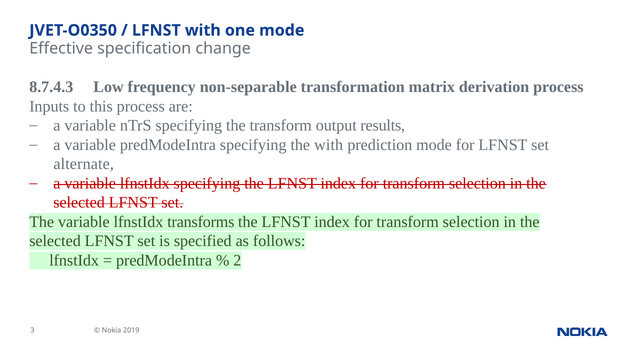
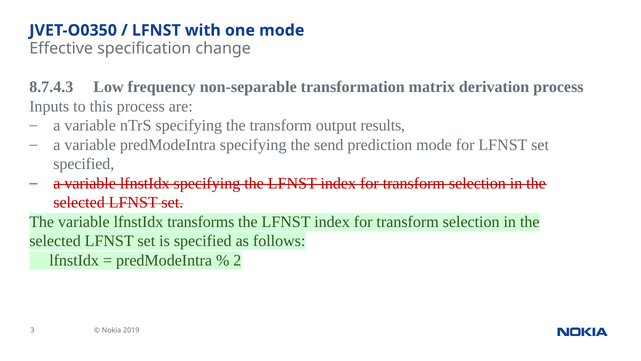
the with: with -> send (329, 145)
alternate: alternate -> specified (84, 164)
